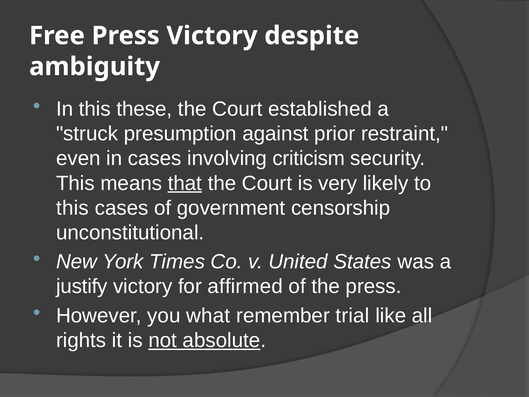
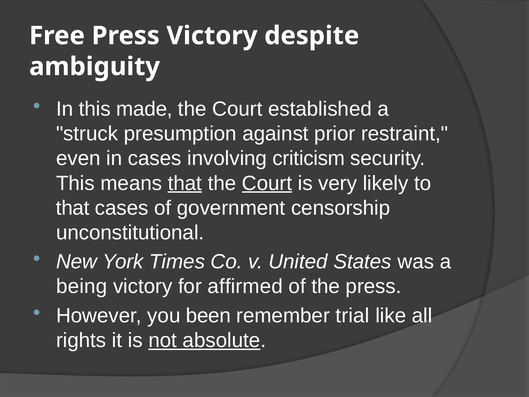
these: these -> made (144, 109)
Court underline: none -> present (267, 183)
this: this -> that (73, 208)
justify: justify -> being (82, 286)
what: what -> been (208, 315)
